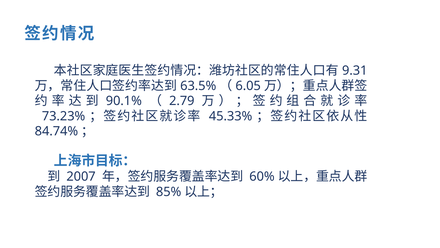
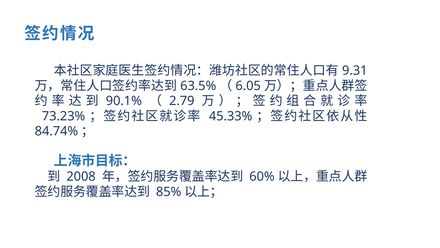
2007: 2007 -> 2008 (81, 176)
